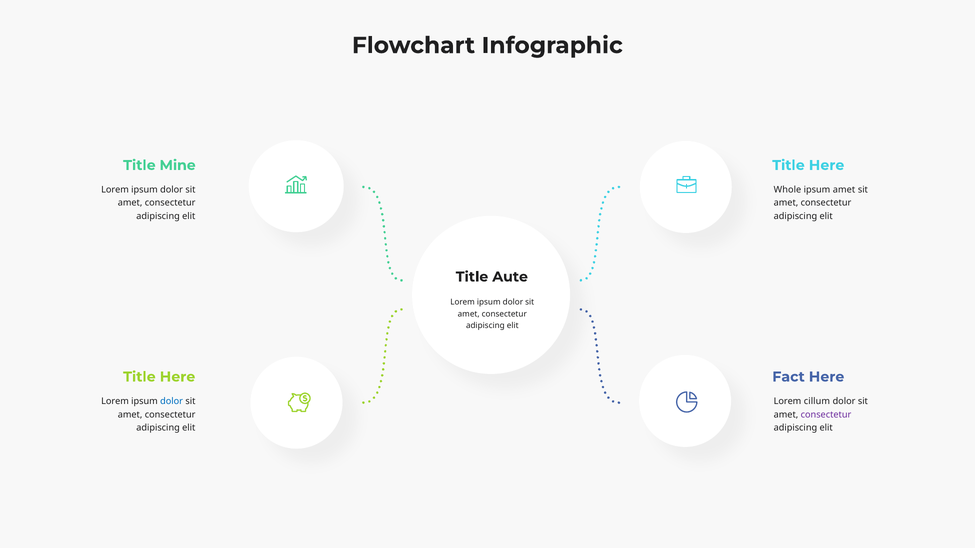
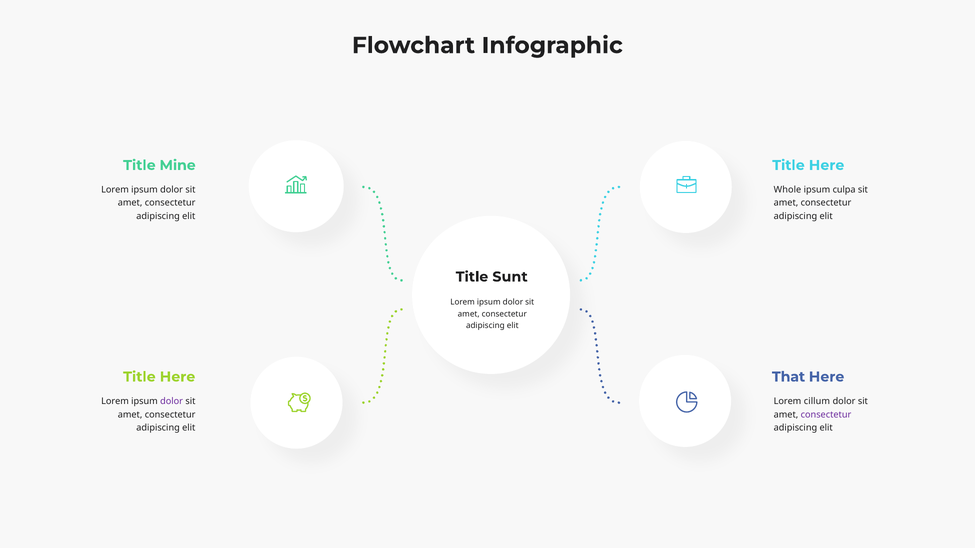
ipsum amet: amet -> culpa (844, 190)
Aute: Aute -> Sunt (510, 277)
Fact: Fact -> That (789, 377)
dolor colour: blue -> purple (172, 402)
